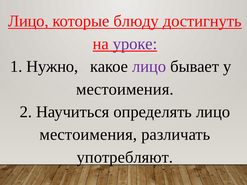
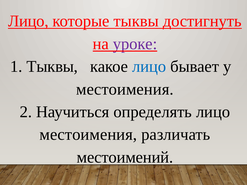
которые блюду: блюду -> тыквы (136, 21)
1 Нужно: Нужно -> Тыквы (52, 67)
лицо colour: purple -> blue (149, 67)
употребляют: употребляют -> местоимений (125, 157)
